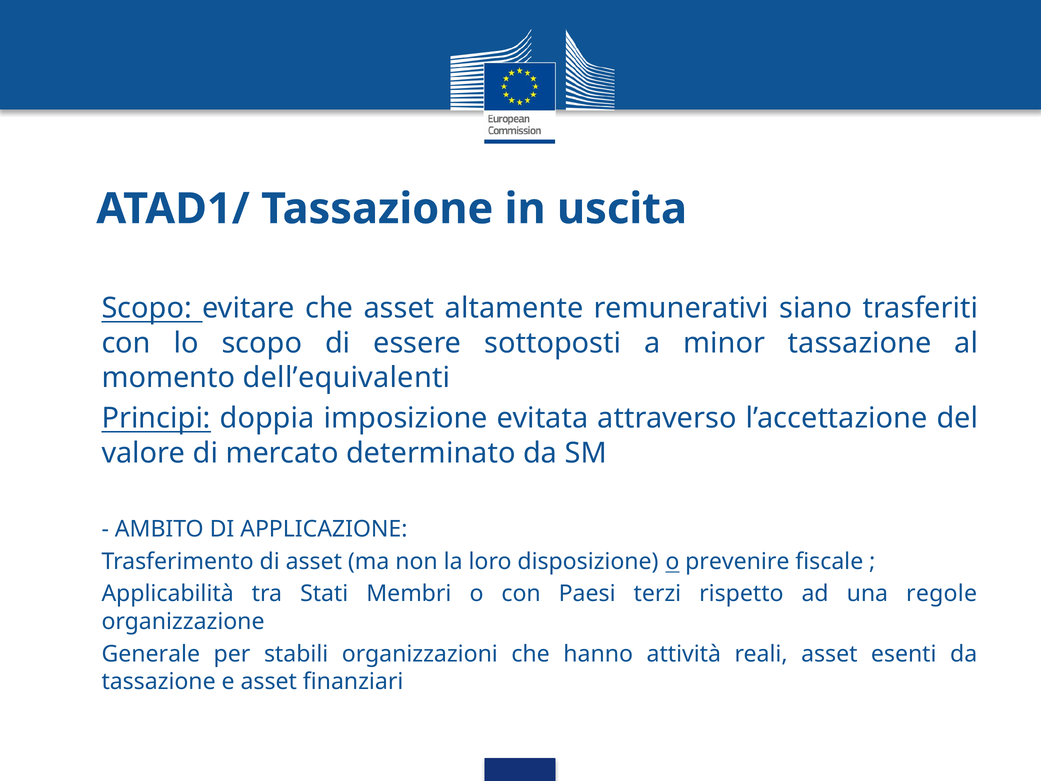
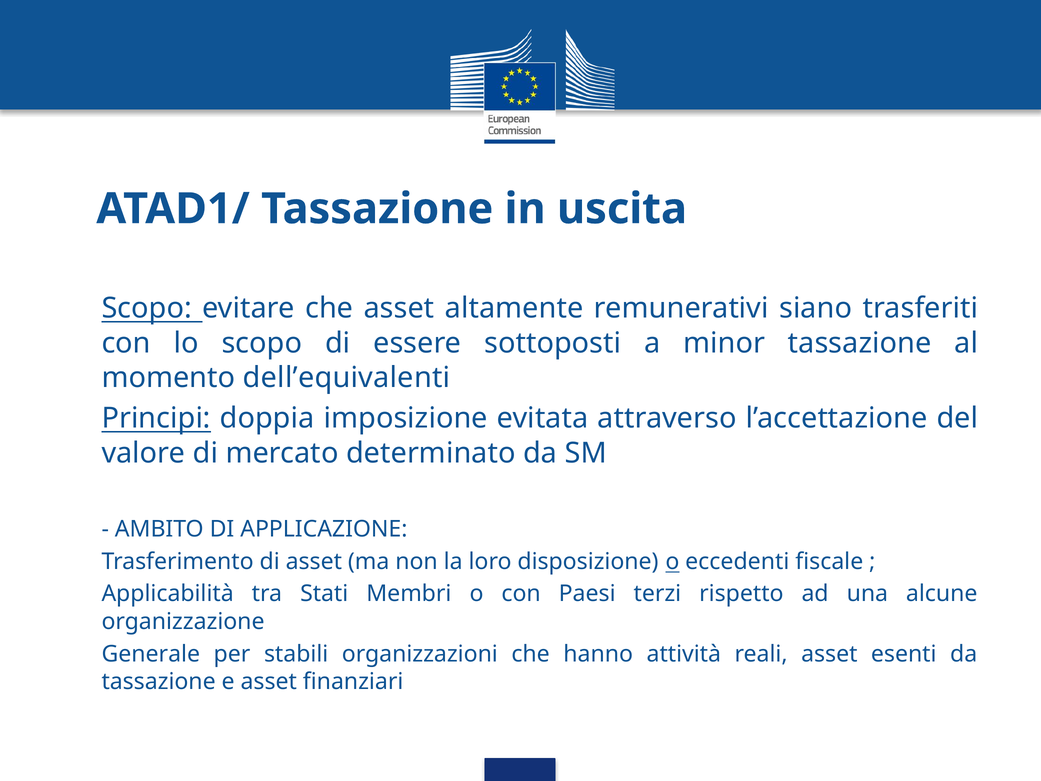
prevenire: prevenire -> eccedenti (737, 561)
regole: regole -> alcune (942, 594)
